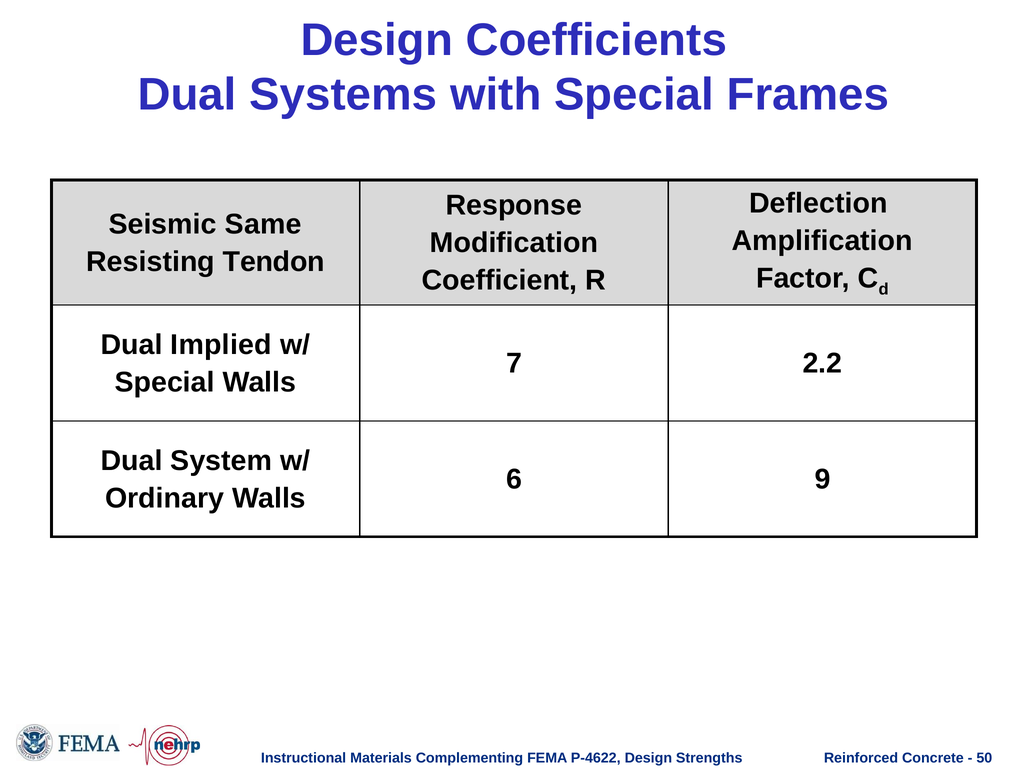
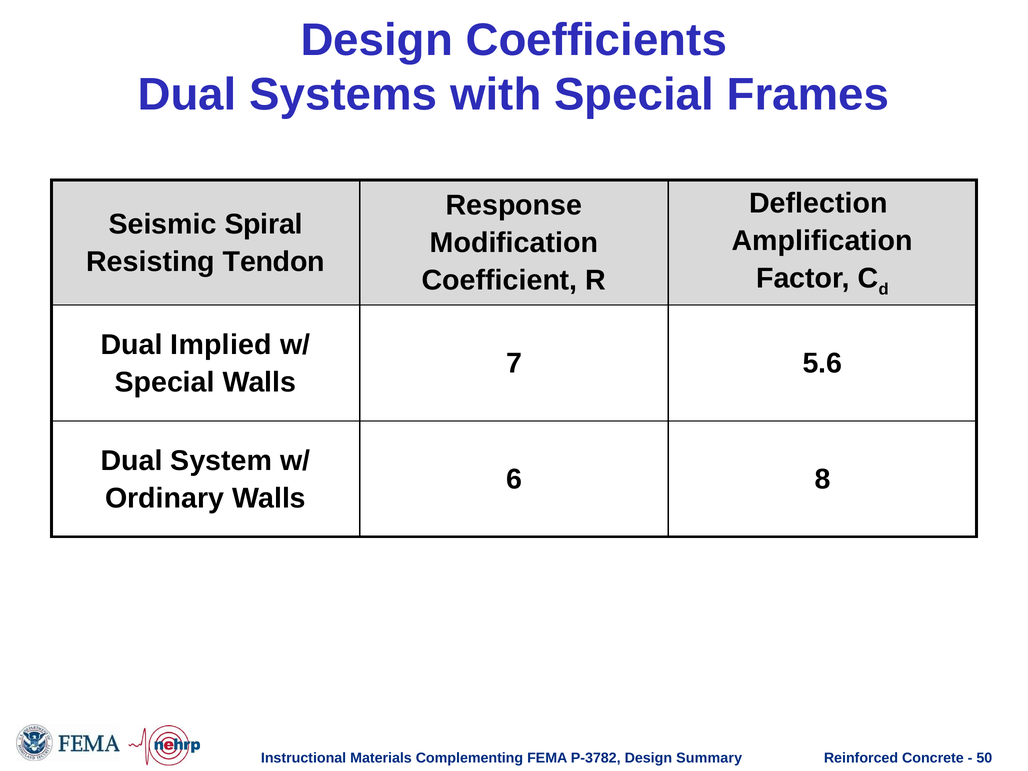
Same: Same -> Spiral (264, 224)
2.2: 2.2 -> 5.6 (822, 363)
9: 9 -> 8 (822, 479)
P-4622: P-4622 -> P-3782 (596, 758)
Strengths: Strengths -> Summary (709, 758)
